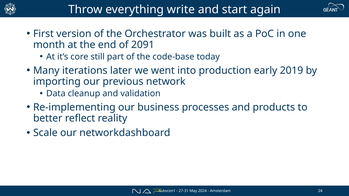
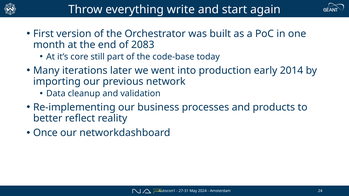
2091: 2091 -> 2083 (143, 45)
2019: 2019 -> 2014 (292, 71)
Scale: Scale -> Once (45, 133)
